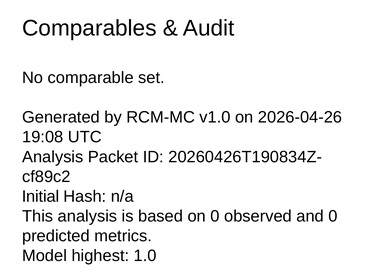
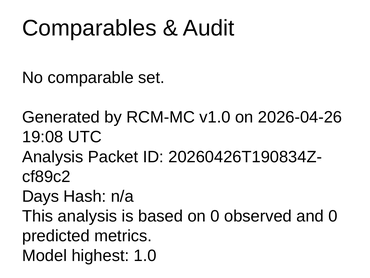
Initial: Initial -> Days (40, 196)
